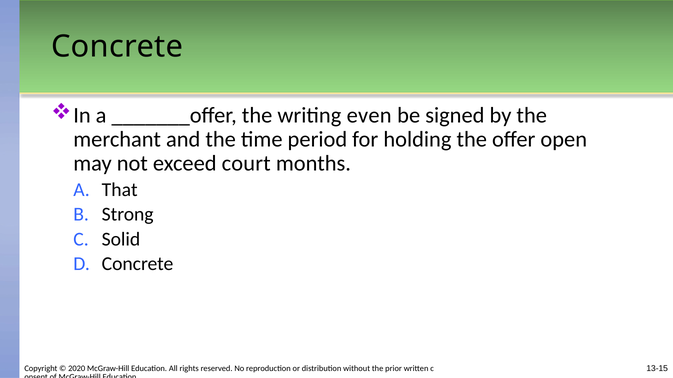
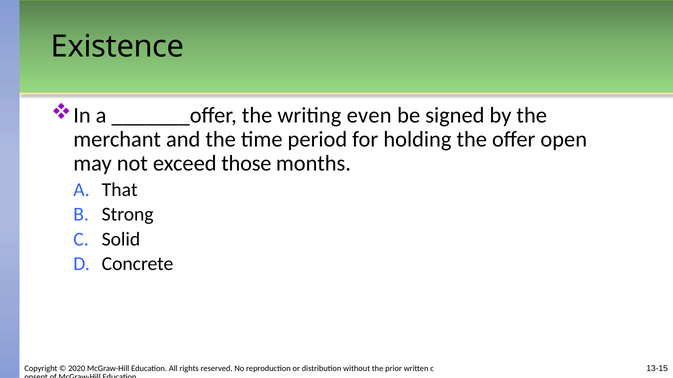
Concrete: Concrete -> Existence (117, 46)
court: court -> those (246, 164)
